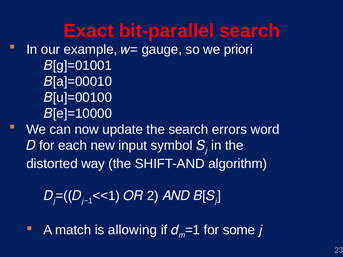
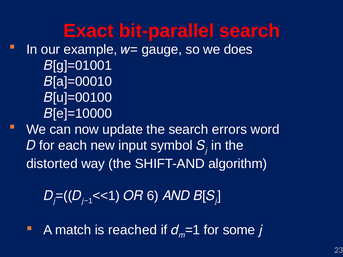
priori: priori -> does (238, 50)
2: 2 -> 6 (153, 196)
allowing: allowing -> reached (133, 230)
